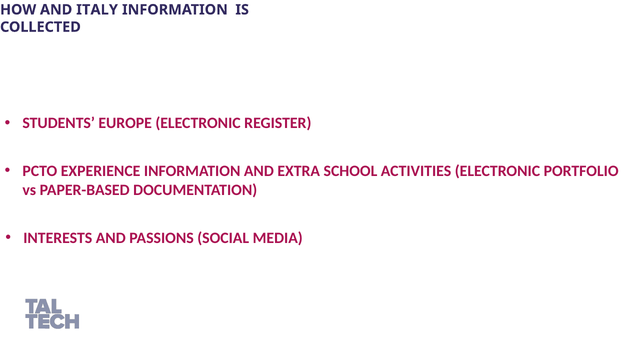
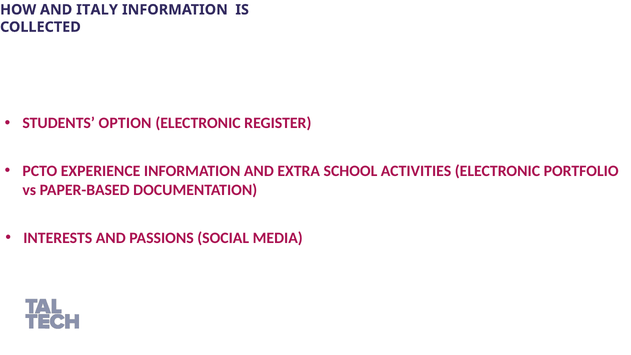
EUROPE: EUROPE -> OPTION (125, 123)
